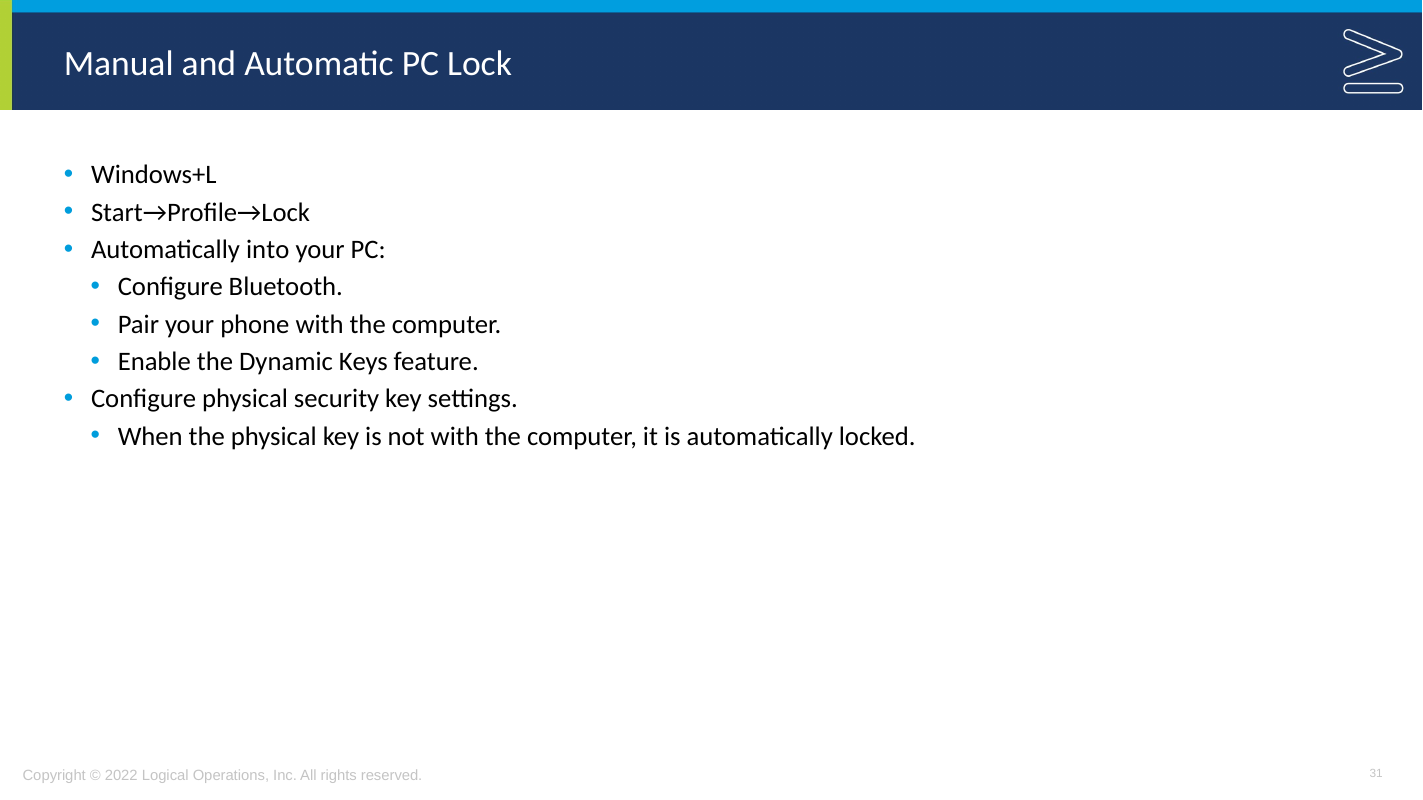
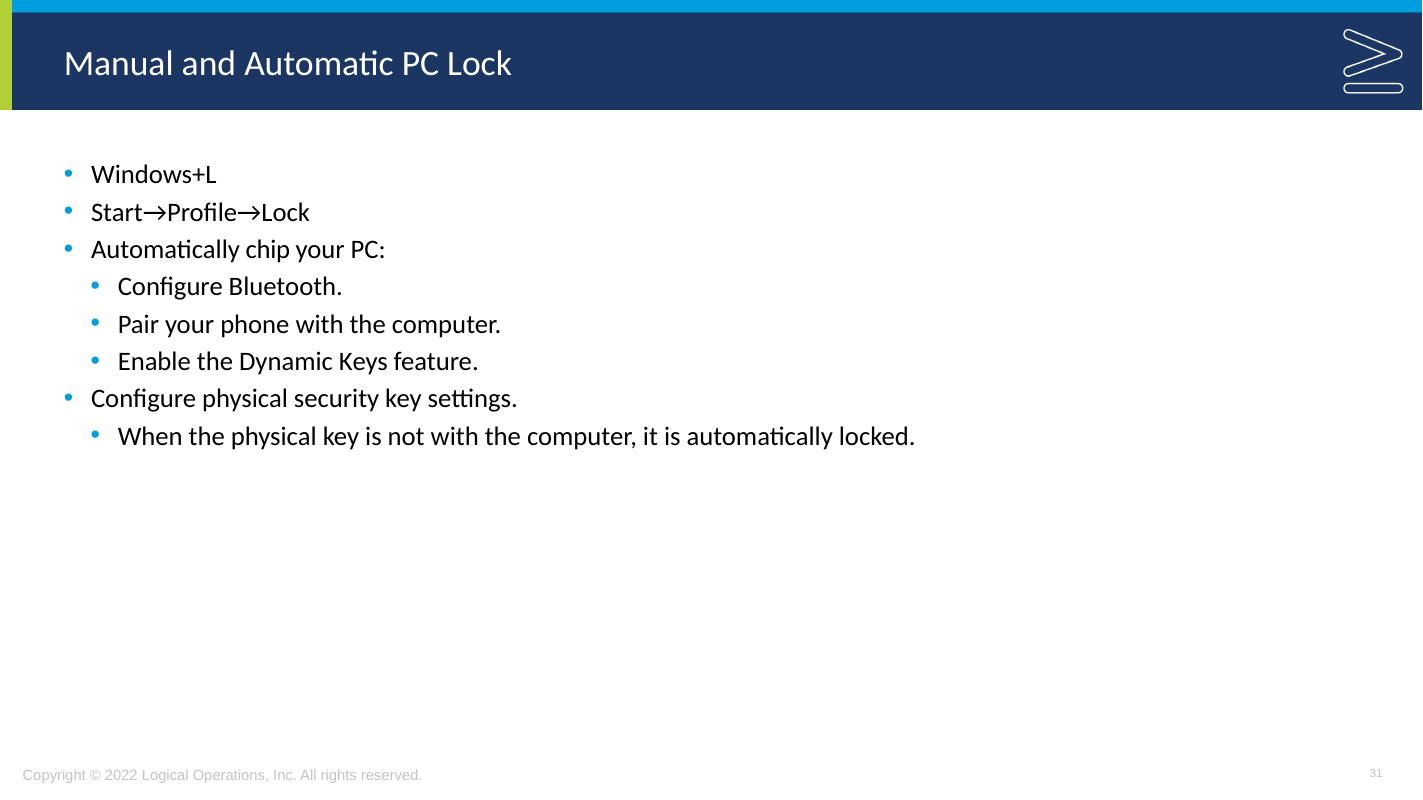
into: into -> chip (268, 250)
